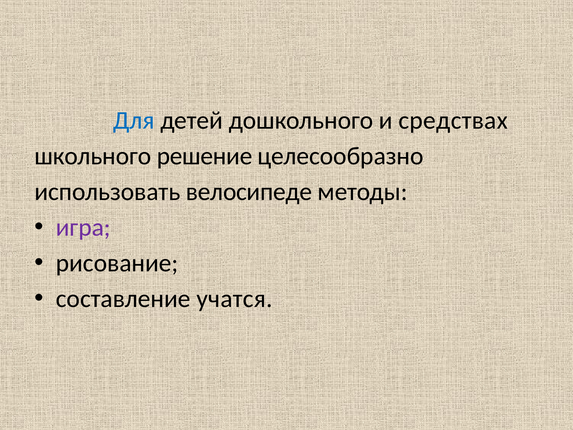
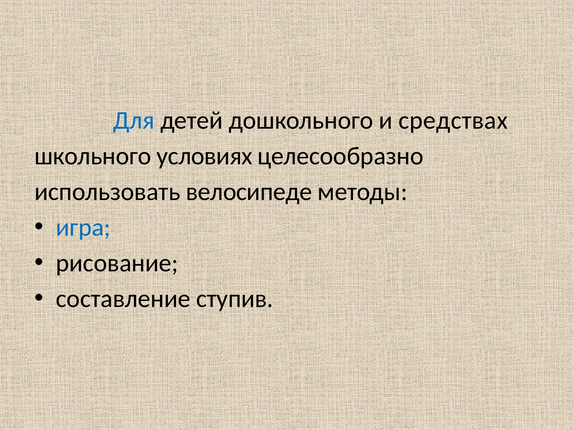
решение: решение -> условиях (205, 156)
игра colour: purple -> blue (83, 227)
учатся: учатся -> ступив (235, 299)
